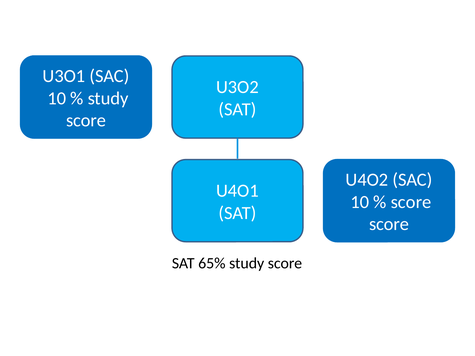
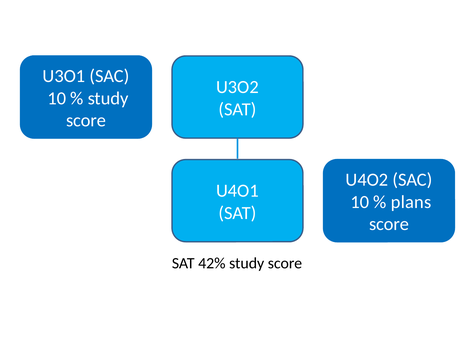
score: score -> plans (411, 202)
65%: 65% -> 42% (212, 264)
